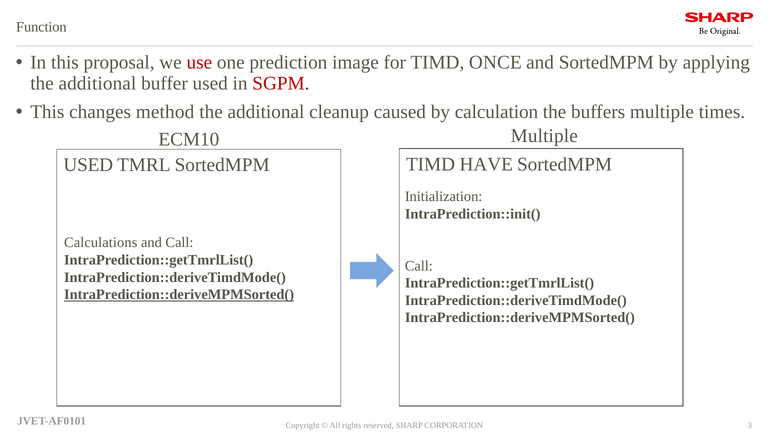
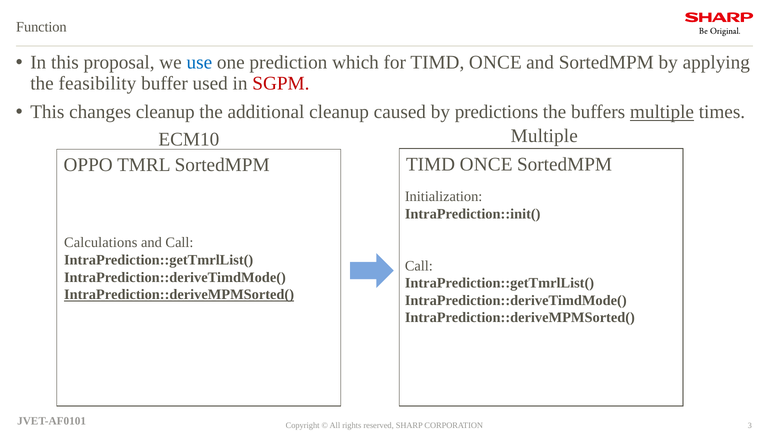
use colour: red -> blue (199, 62)
image: image -> which (356, 62)
additional: additional -> feasibility (97, 83)
changes method: method -> cleanup (165, 112)
calculation: calculation -> predictions (497, 112)
multiple underline: none -> present (662, 112)
HAVE: HAVE -> ONCE (486, 164)
USED: USED -> OPPO (88, 165)
